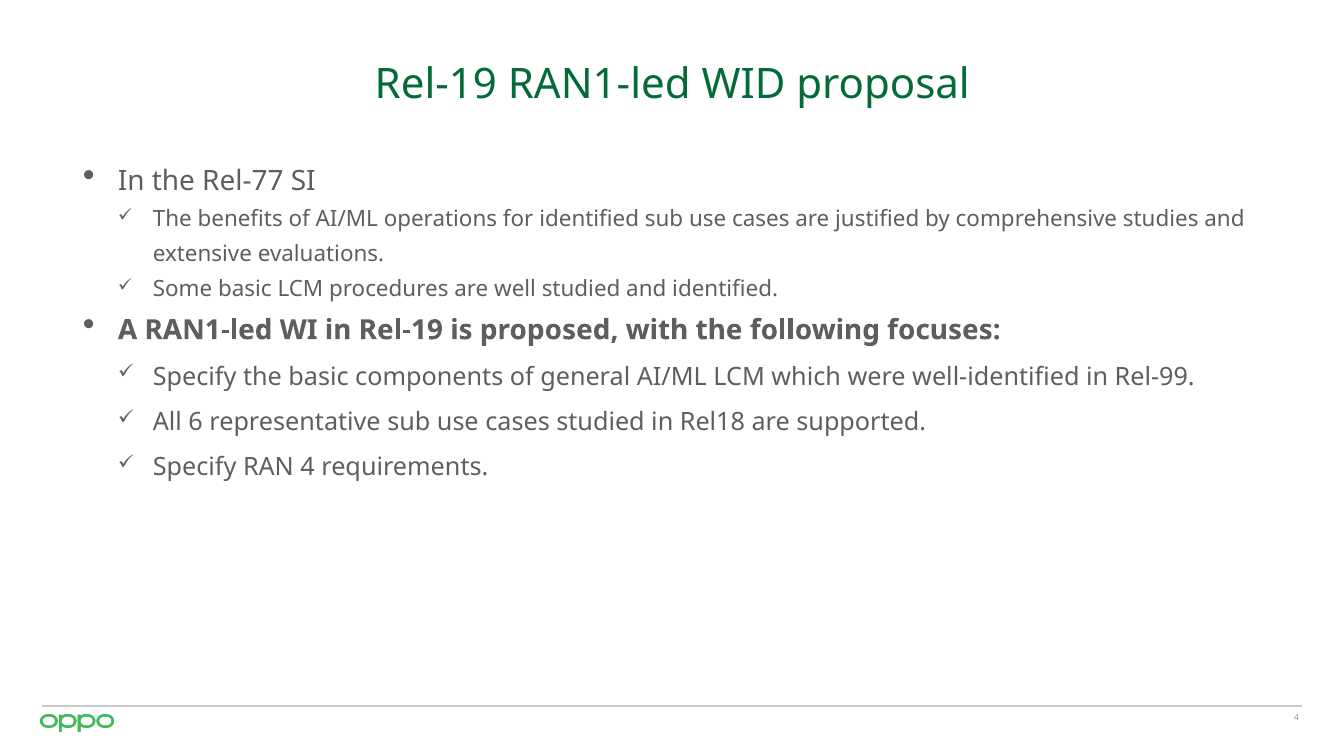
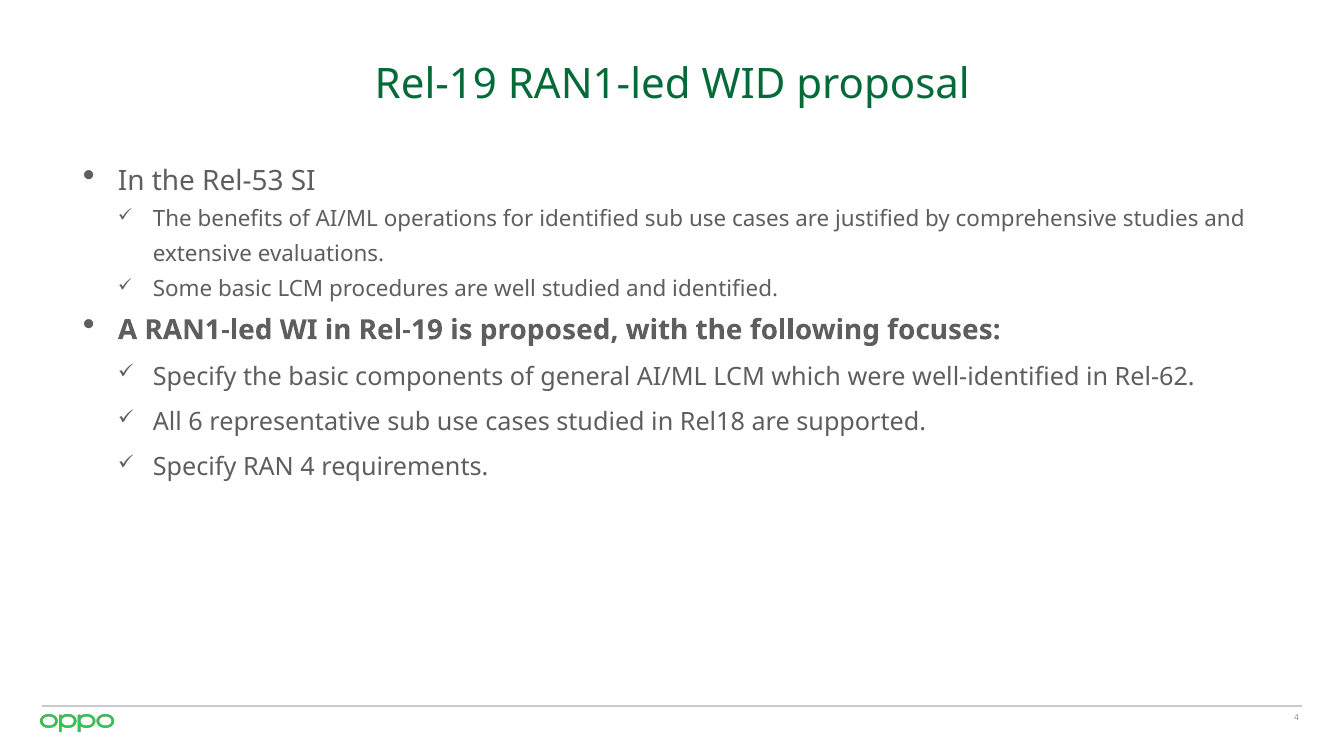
Rel-77: Rel-77 -> Rel-53 (243, 182)
Rel-99: Rel-99 -> Rel-62 (1155, 377)
